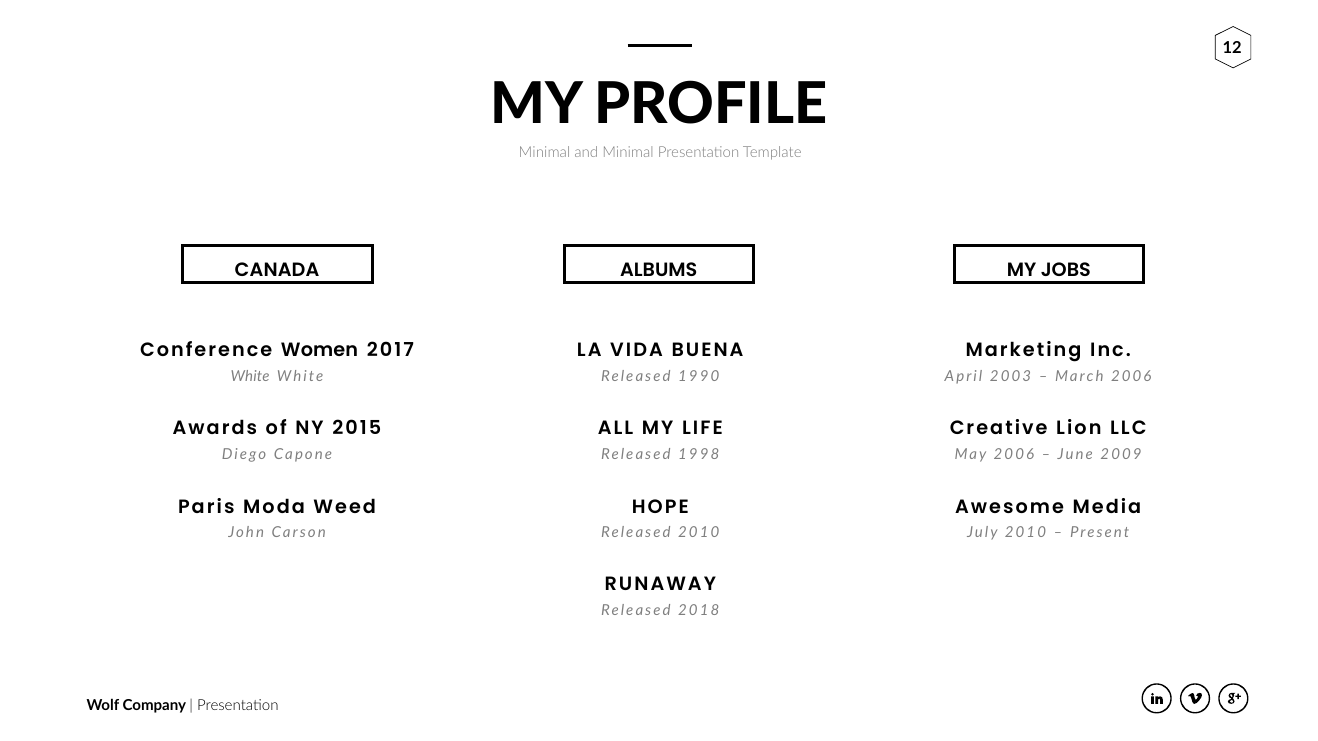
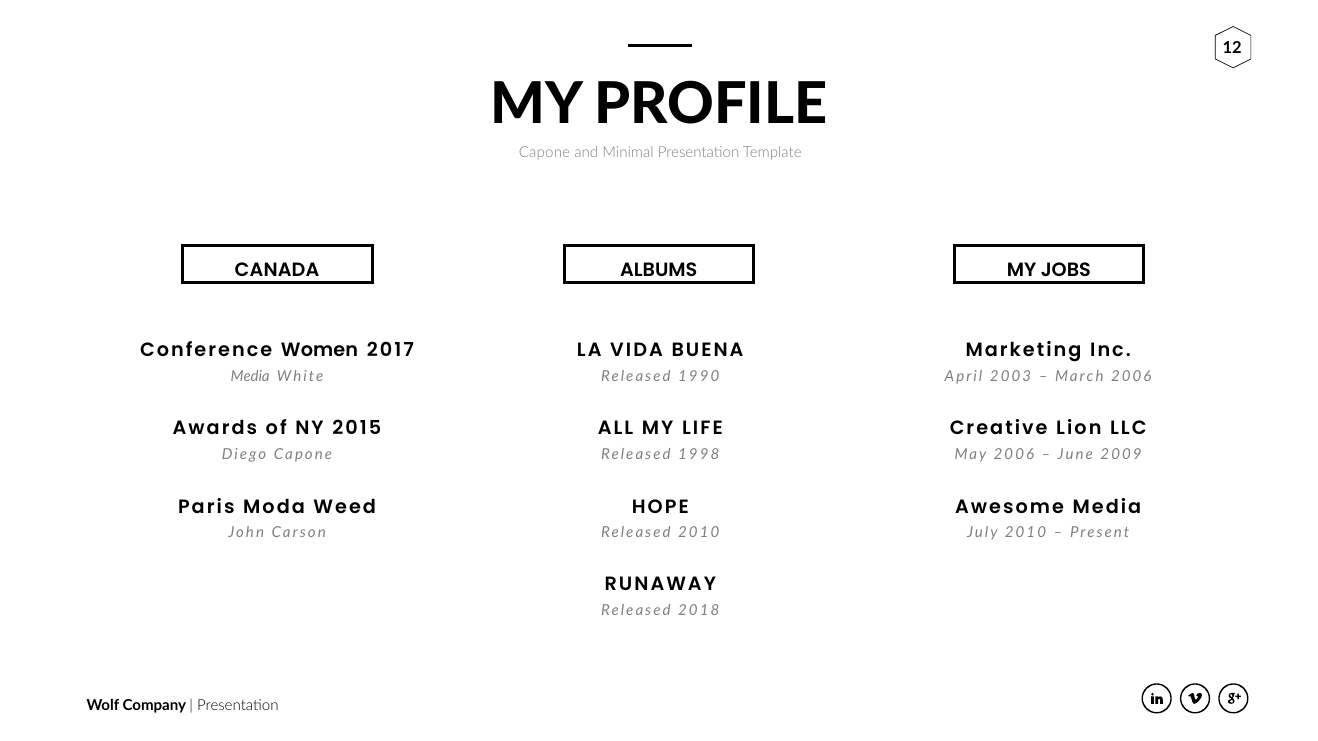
Minimal: Minimal -> Capone (544, 152)
White: White -> Media (250, 377)
